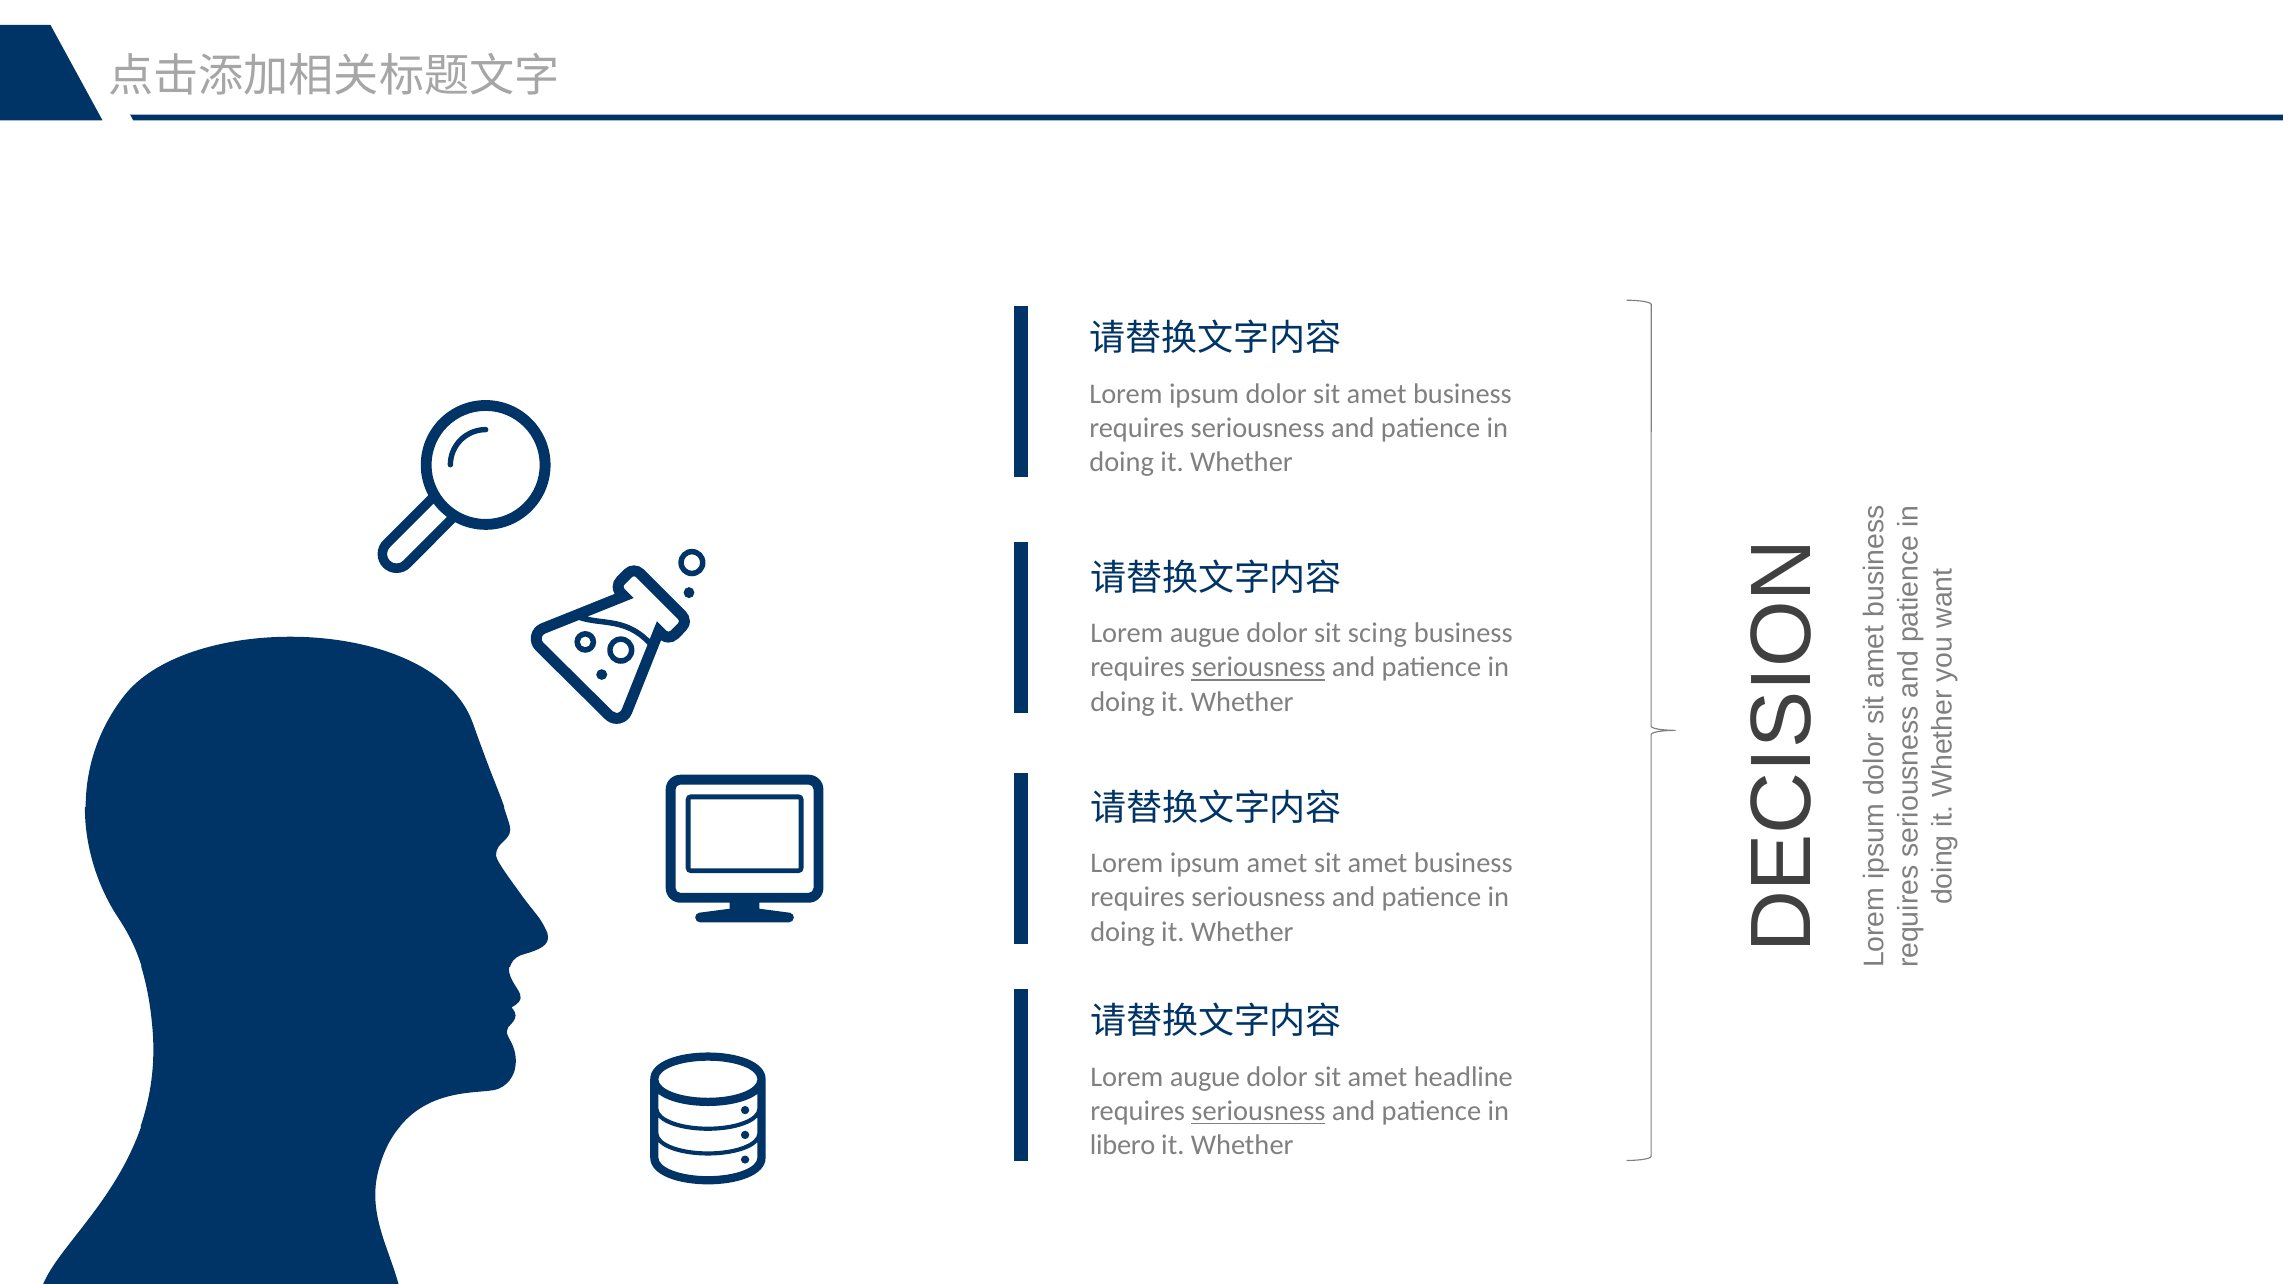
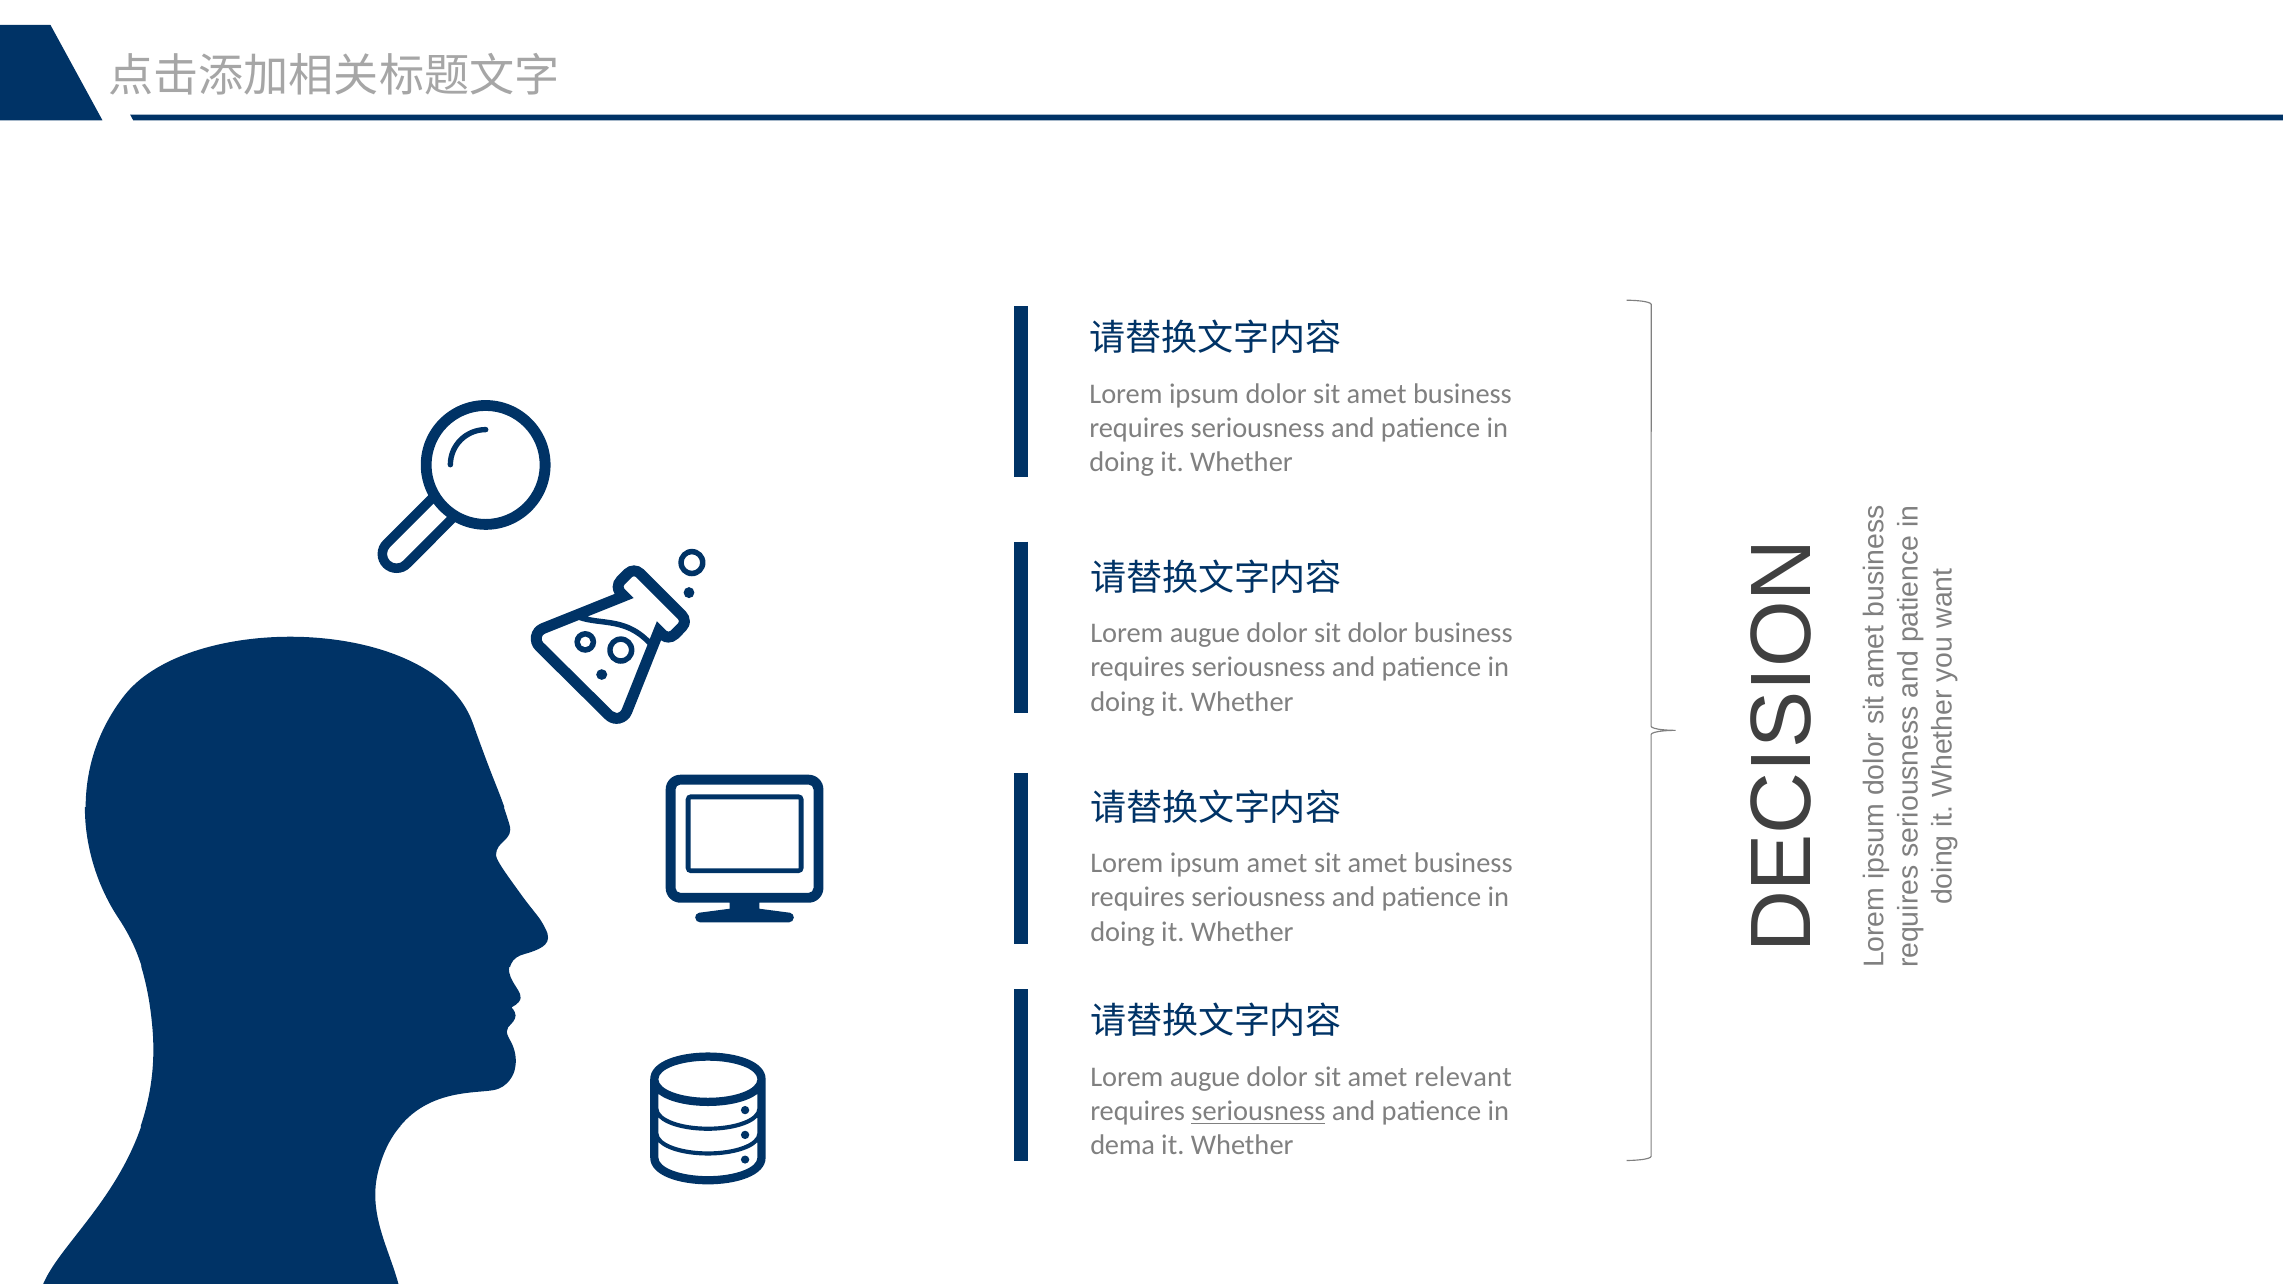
sit scing: scing -> dolor (1378, 633)
seriousness underline: present -> none (1258, 668)
headline: headline -> relevant (1463, 1077)
libero: libero -> dema (1123, 1145)
